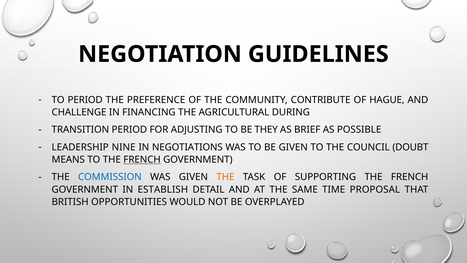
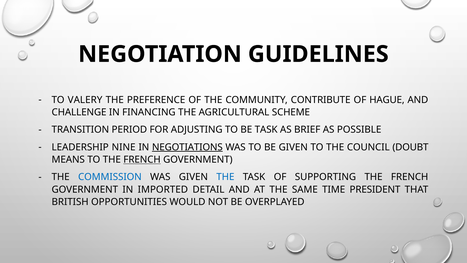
TO PERIOD: PERIOD -> VALERY (85, 100)
DURING: DURING -> SCHEME (291, 112)
BE THEY: THEY -> TASK (266, 130)
NEGOTIATIONS underline: none -> present (187, 147)
THE colour: orange -> blue (225, 177)
ESTABLISH: ESTABLISH -> IMPORTED (163, 189)
PROPOSAL: PROPOSAL -> PRESIDENT (375, 189)
